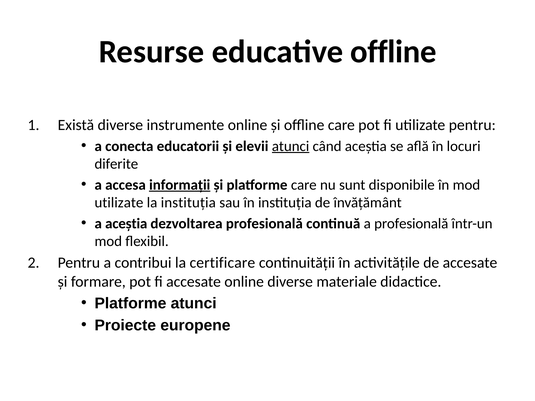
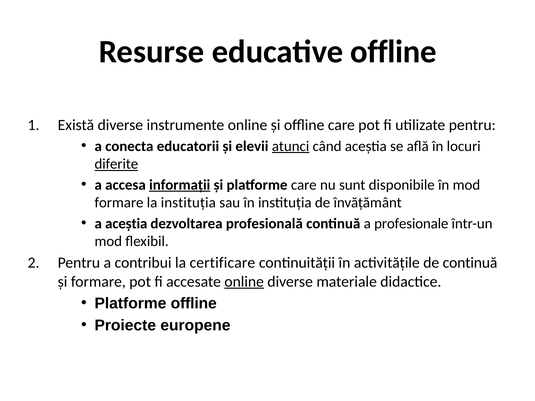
diferite underline: none -> present (116, 164)
utilizate: utilizate -> formare (119, 203)
a profesională: profesională -> profesionale (411, 224)
de accesate: accesate -> continuă (470, 263)
online underline: none -> present (244, 282)
Platforme atunci: atunci -> offline (194, 304)
